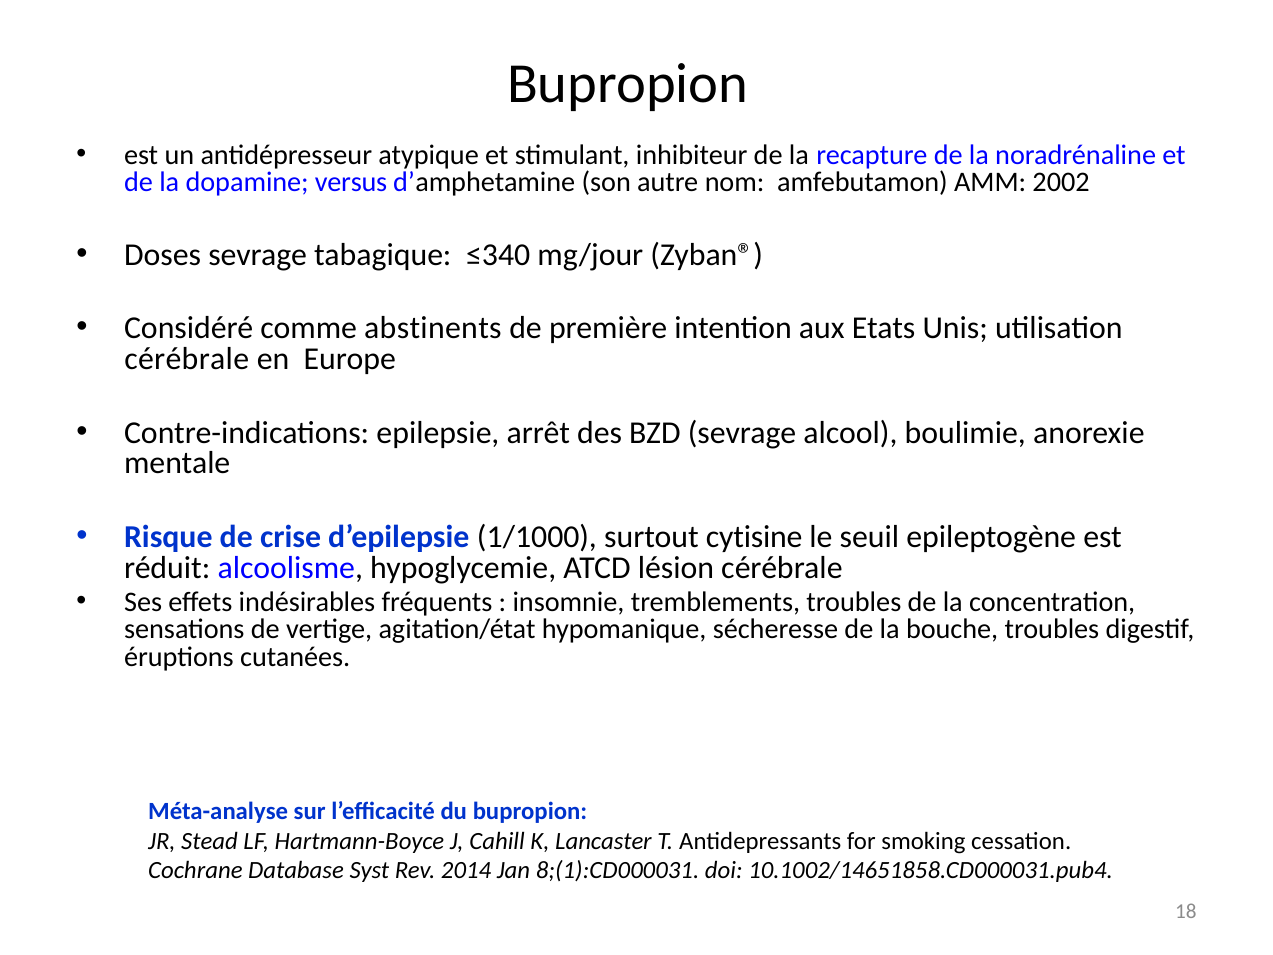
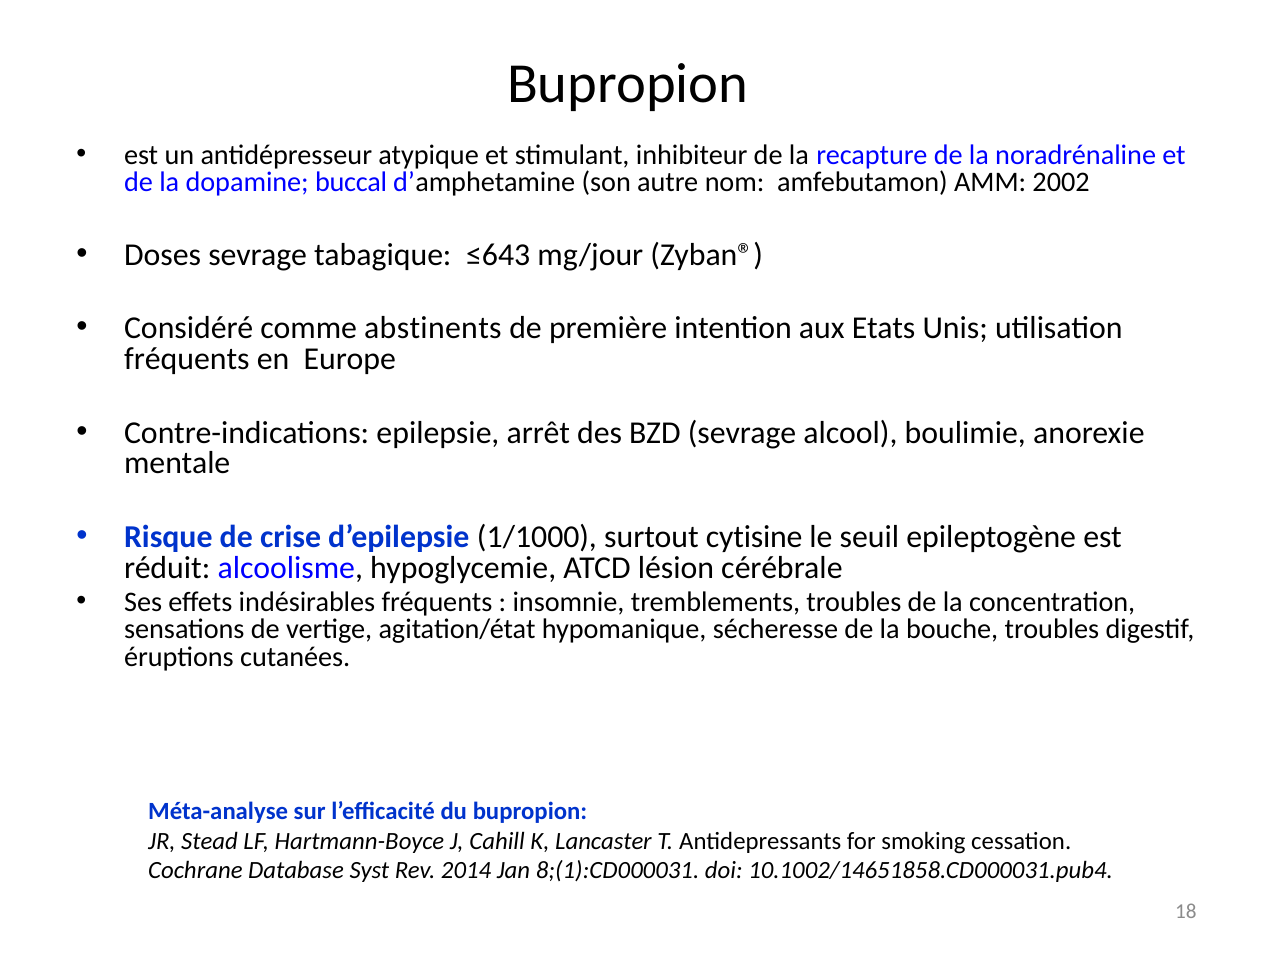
versus: versus -> buccal (351, 182)
≤340: ≤340 -> ≤643 (498, 254)
cérébrale: cérébrale -> fréquents (187, 359)
